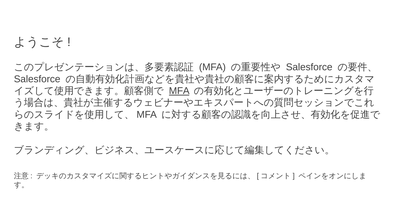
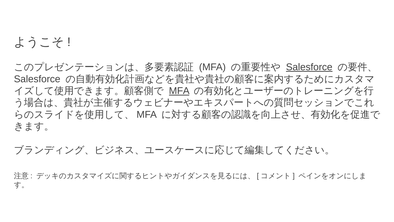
Salesforce underline: none -> present (309, 67)
